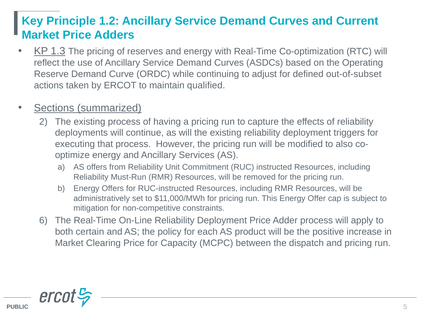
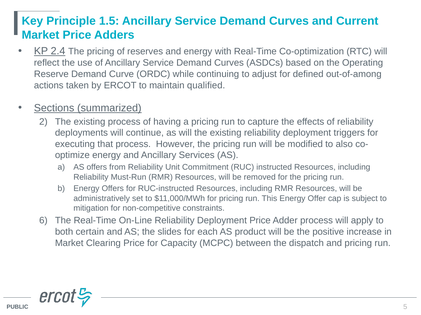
1.2: 1.2 -> 1.5 (109, 21)
1.3: 1.3 -> 2.4 (58, 51)
out-of-subset: out-of-subset -> out-of-among (354, 74)
policy: policy -> slides (170, 232)
